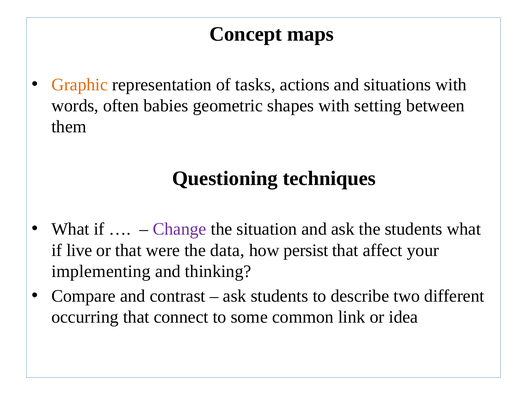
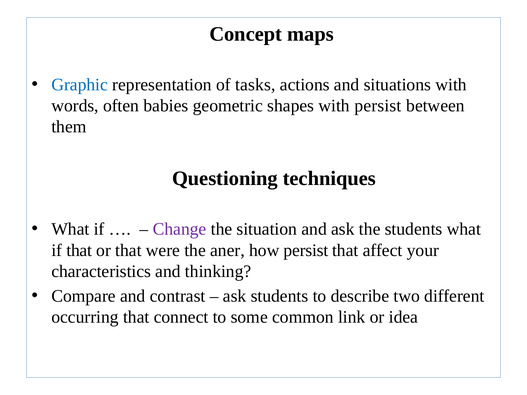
Graphic colour: orange -> blue (80, 85)
with setting: setting -> persist (378, 106)
if live: live -> that (79, 250)
data: data -> aner (228, 250)
implementing: implementing -> characteristics (101, 271)
